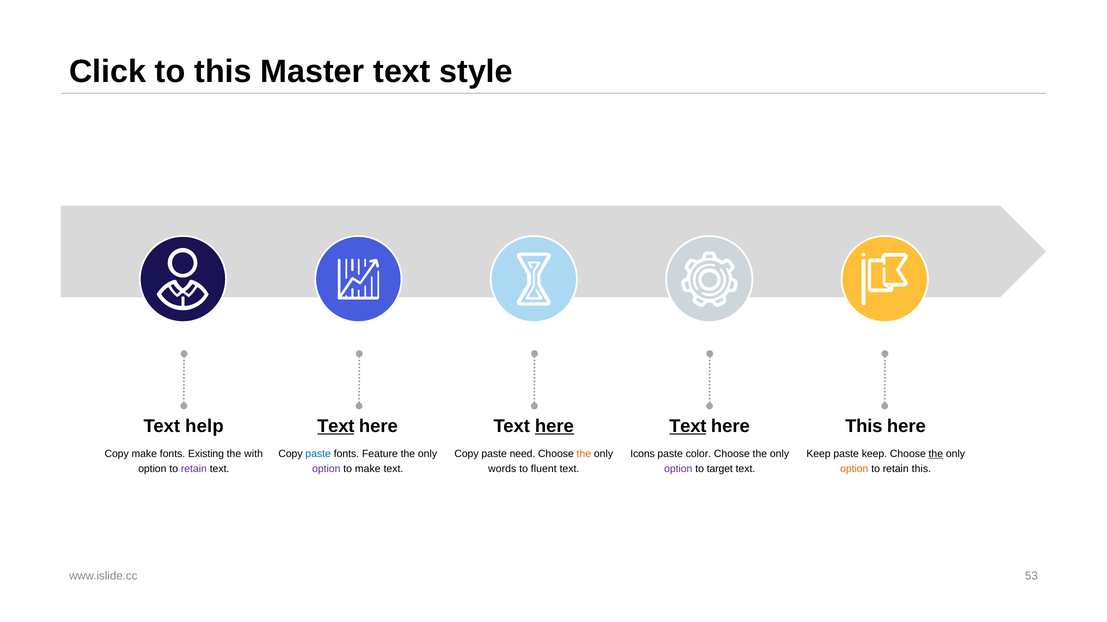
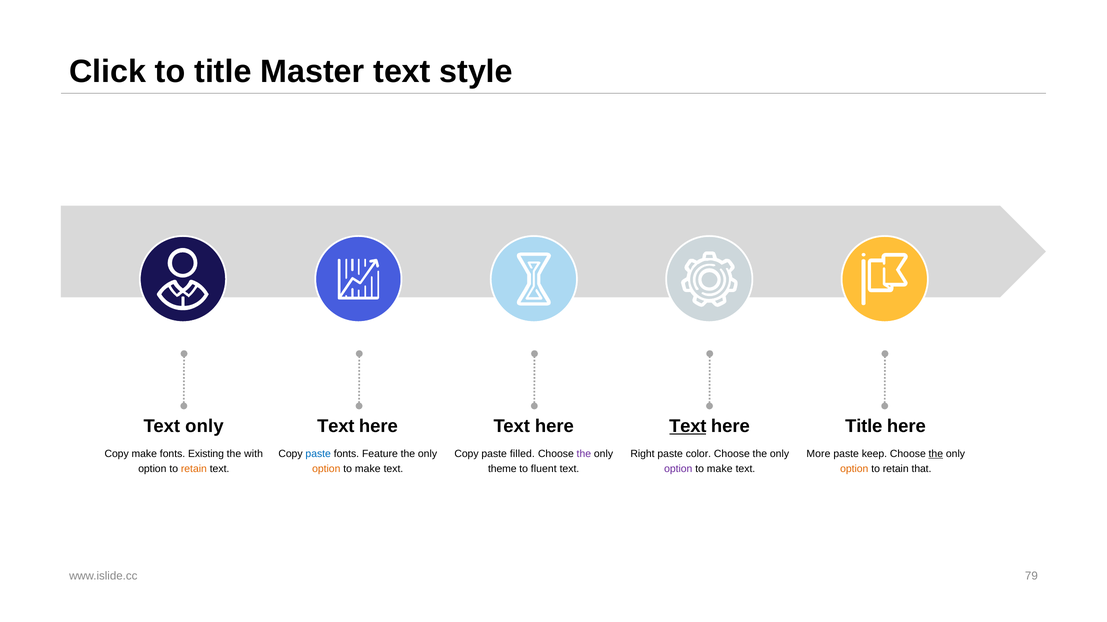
to this: this -> title (223, 72)
Text help: help -> only (204, 426)
Text underline: present -> none (336, 426)
here underline: present -> none (554, 426)
This: This -> Title (864, 426)
need: need -> filled (522, 454)
the colour: orange -> purple (584, 454)
Icons: Icons -> Right (643, 454)
Keep: Keep -> More (818, 454)
retain colour: purple -> orange (194, 469)
option colour: purple -> orange (326, 469)
words: words -> theme (502, 469)
target: target -> make (720, 469)
retain this: this -> that (921, 469)
53: 53 -> 79 (1031, 577)
